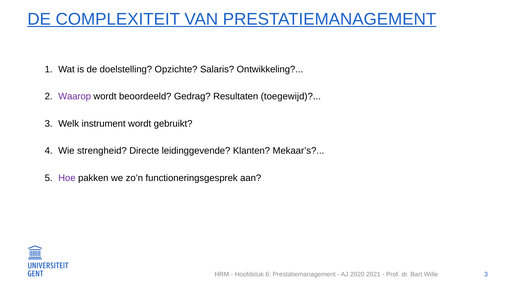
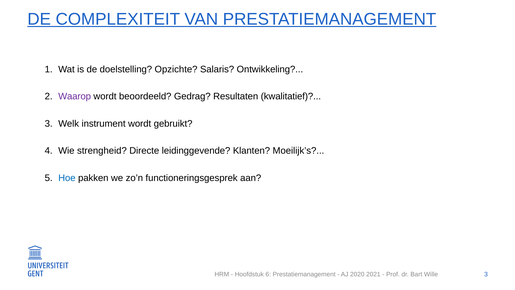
toegewijd: toegewijd -> kwalitatief (291, 96)
Mekaar’s: Mekaar’s -> Moeilijk’s (298, 151)
Hoe colour: purple -> blue (67, 178)
